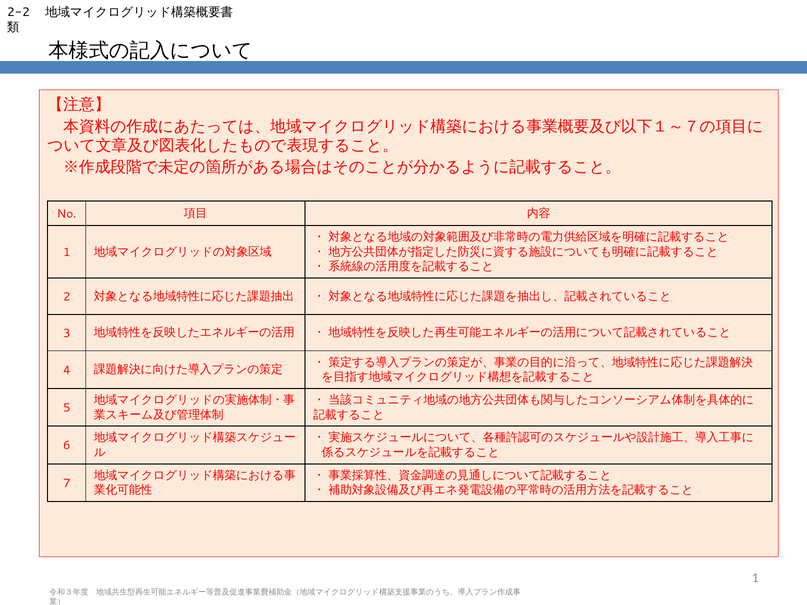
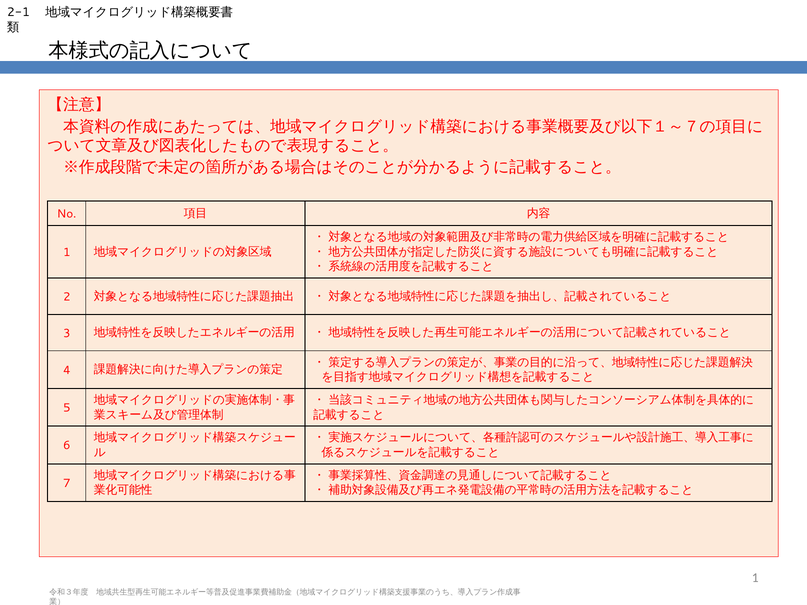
2-2: 2-2 -> 2-1 (18, 12)
